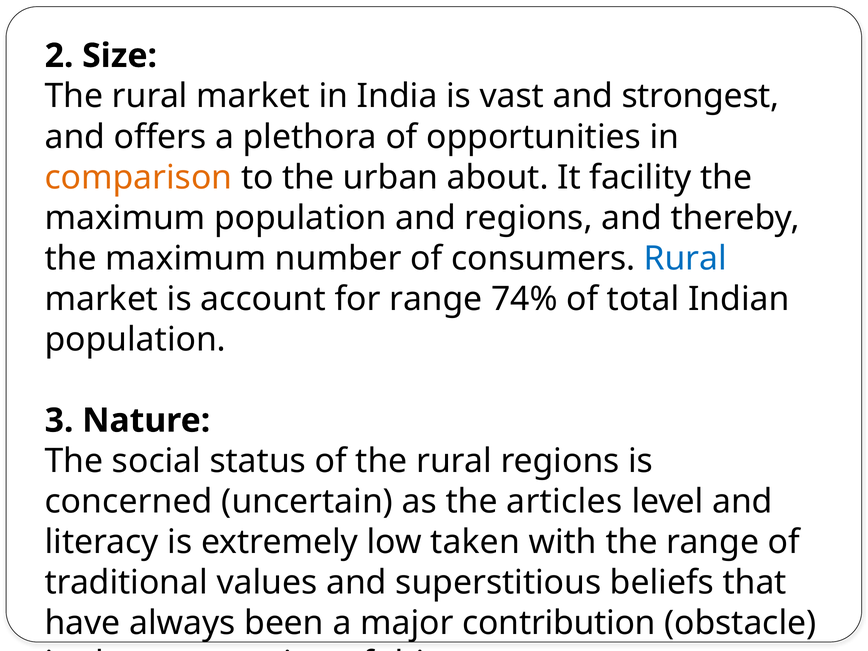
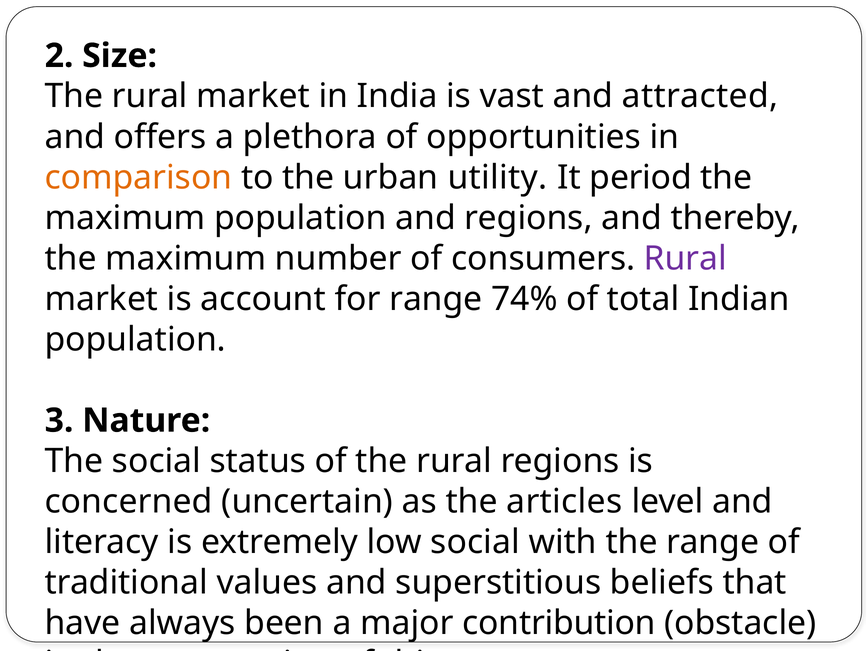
strongest: strongest -> attracted (700, 96)
about: about -> utility (498, 177)
facility: facility -> period (641, 177)
Rural colour: blue -> purple (685, 258)
low taken: taken -> social (475, 542)
